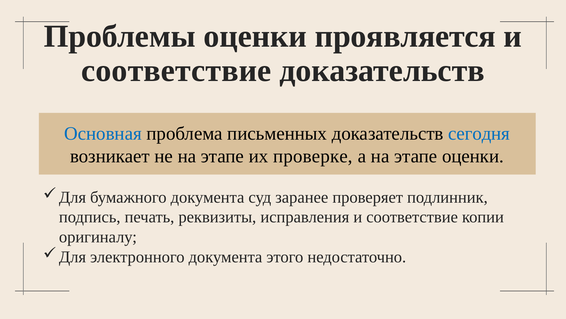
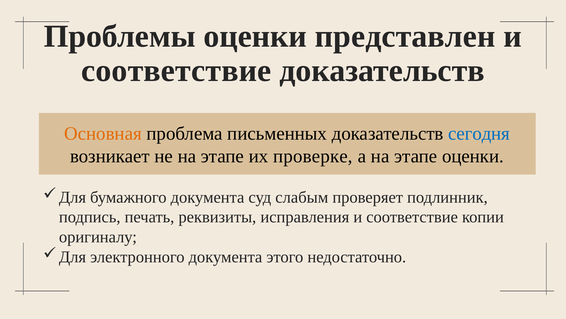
проявляется: проявляется -> представлен (405, 36)
Основная colour: blue -> orange (103, 133)
заранее: заранее -> слабым (302, 197)
